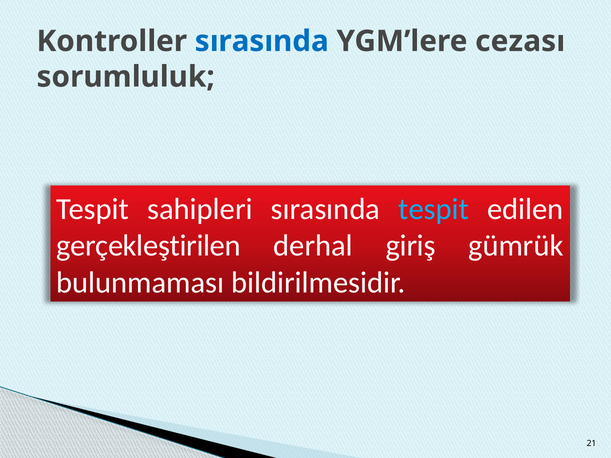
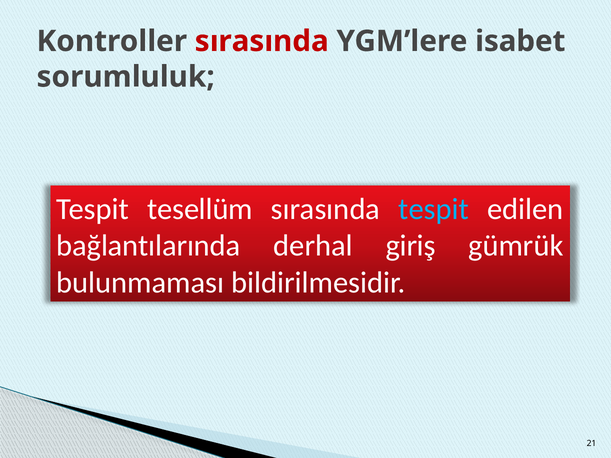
sırasında colour: blue -> red (262, 41)
cezası: cezası -> isabet (520, 41)
sahipleri: sahipleri -> tesellüm (200, 209)
gerçekleştirilen: gerçekleştirilen -> bağlantılarında (148, 246)
